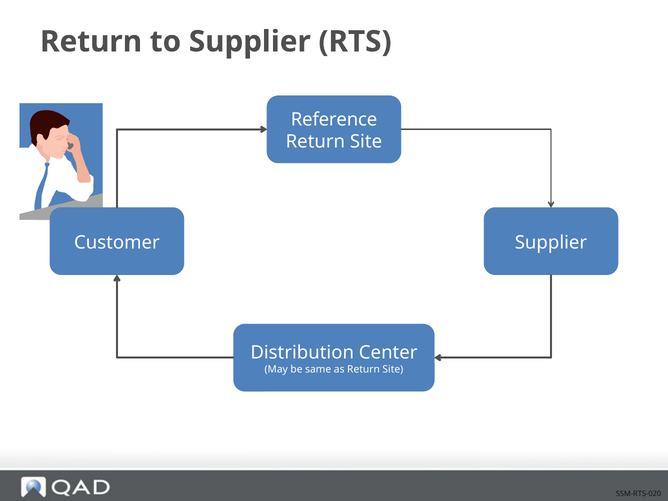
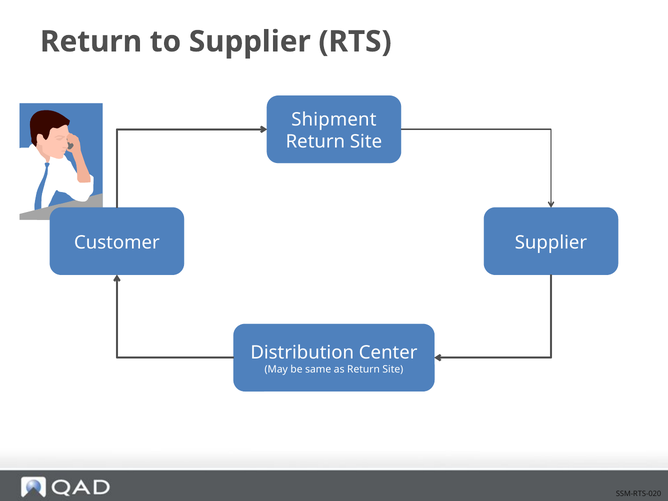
Reference: Reference -> Shipment (334, 119)
